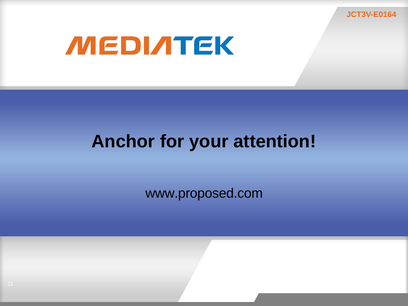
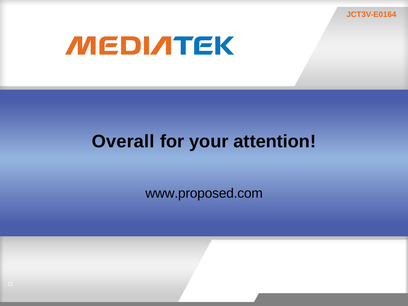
Anchor: Anchor -> Overall (123, 141)
